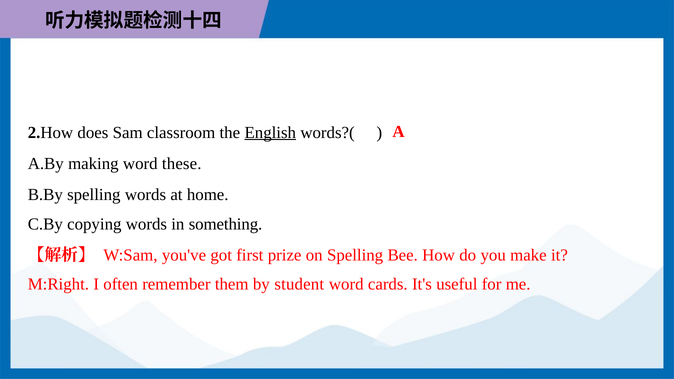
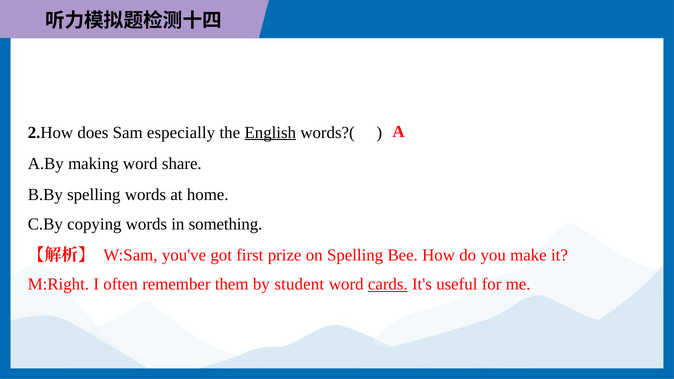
classroom: classroom -> especially (181, 133)
these: these -> share (182, 164)
cards underline: none -> present (388, 285)
